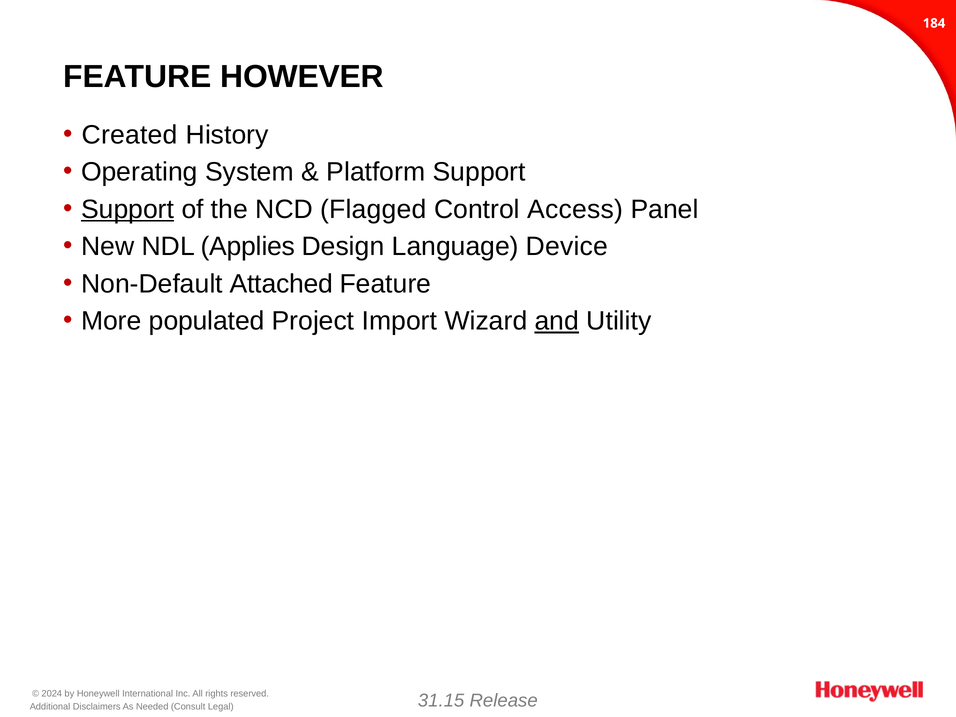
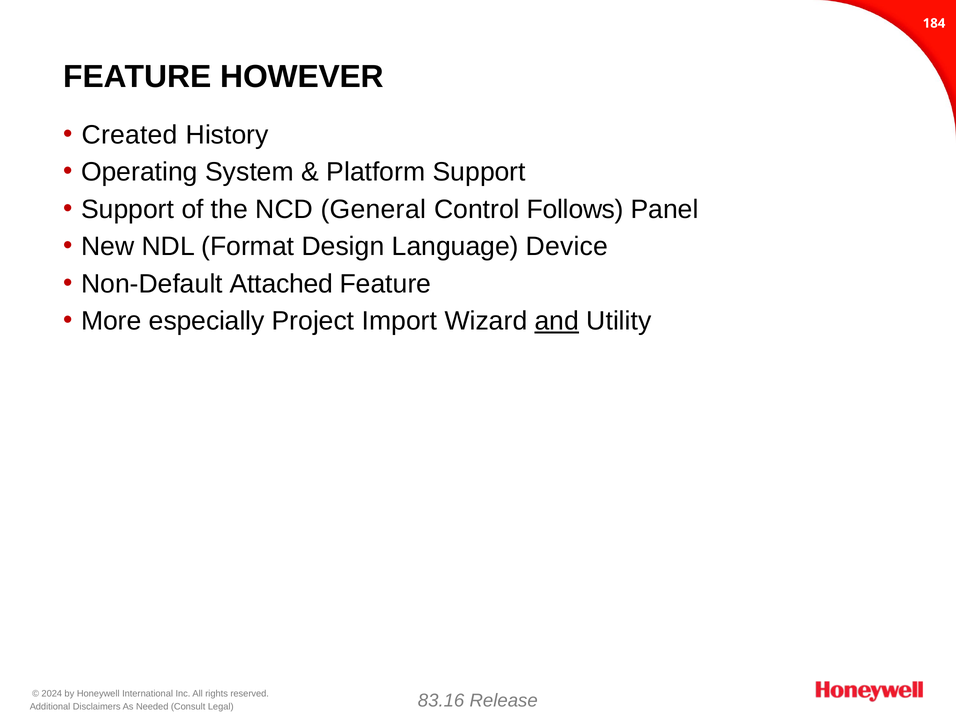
Support underline: present -> none (128, 209)
Flagged: Flagged -> General (373, 209)
Access: Access -> Follows (575, 209)
Applies: Applies -> Format (248, 247)
populated: populated -> especially (207, 321)
31.15: 31.15 -> 83.16 (441, 700)
